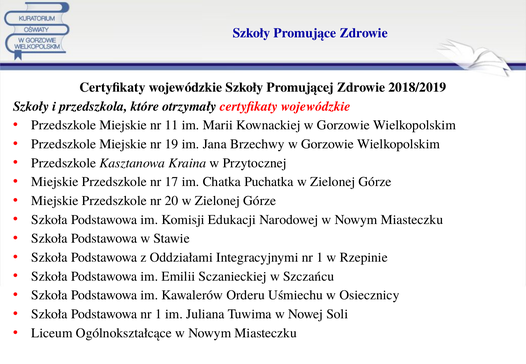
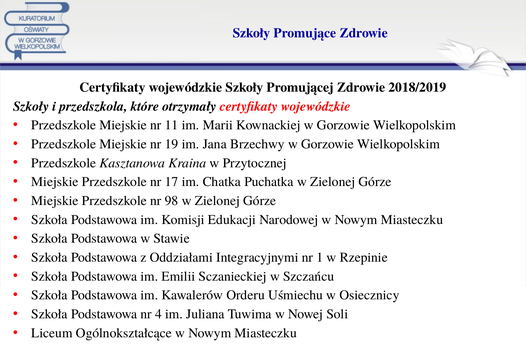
20: 20 -> 98 (172, 201)
Podstawowa nr 1: 1 -> 4 (158, 314)
